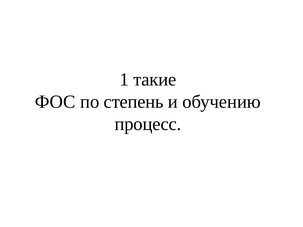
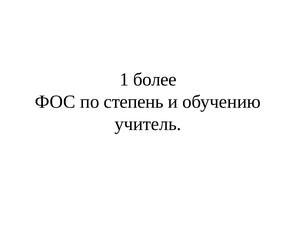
такие: такие -> более (155, 80)
процесс: процесс -> учитель (148, 124)
